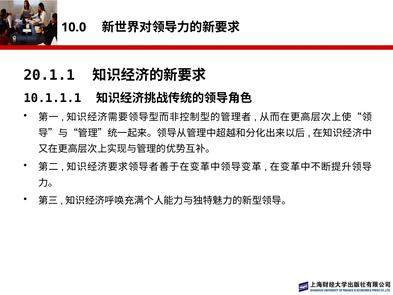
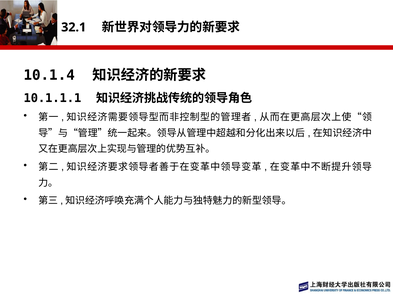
10.0: 10.0 -> 32.1 (74, 27)
20.1.1: 20.1.1 -> 10.1.4 (49, 75)
